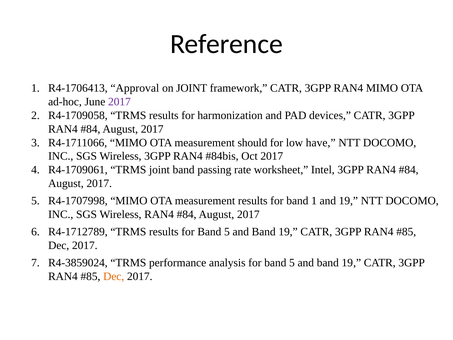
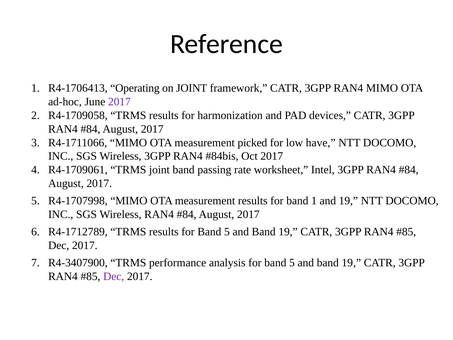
Approval: Approval -> Operating (135, 88)
should: should -> picked (252, 143)
R4-3859024: R4-3859024 -> R4-3407900 (78, 263)
Dec colour: orange -> purple (114, 276)
